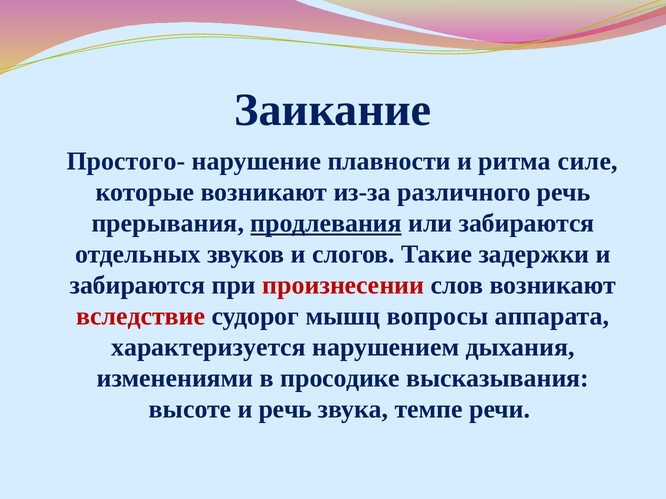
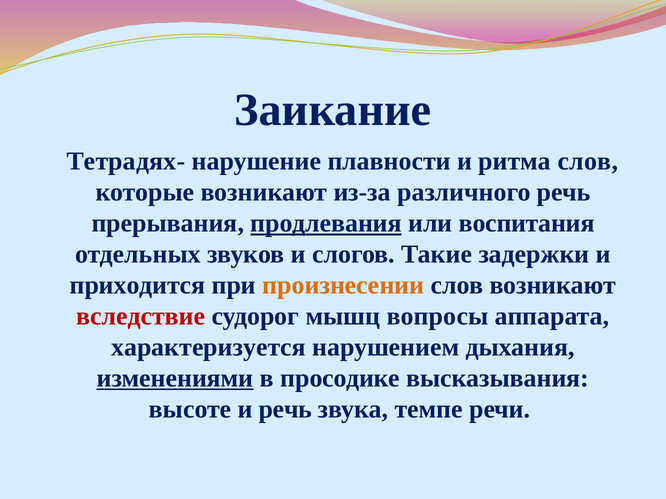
Простого-: Простого- -> Тетрадях- (126, 162)
ритма силе: силе -> слов (588, 162)
или забираются: забираются -> воспитания (527, 224)
забираются: забираются -> приходится (138, 286)
произнесении colour: red -> orange (343, 286)
изменениями underline: none -> present (175, 379)
